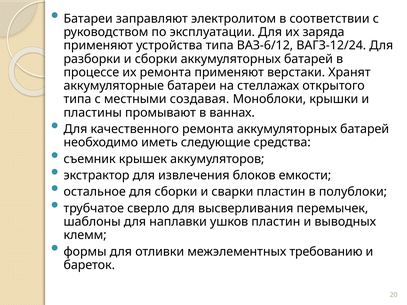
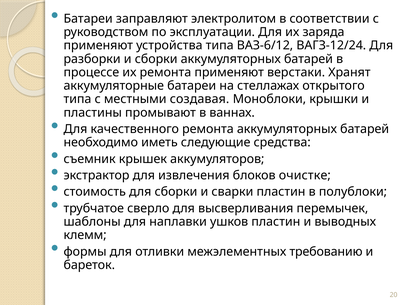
емкости: емкости -> очистке (305, 176)
остальное: остальное -> стоимость (95, 192)
